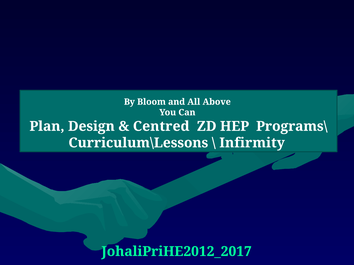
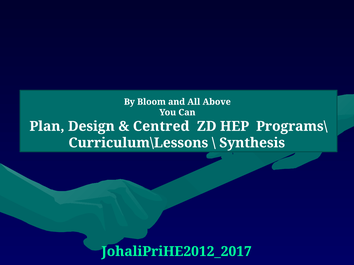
Infirmity: Infirmity -> Synthesis (252, 143)
